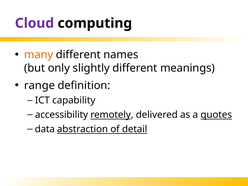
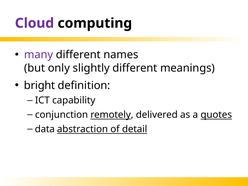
many colour: orange -> purple (39, 55)
range: range -> bright (40, 85)
accessibility: accessibility -> conjunction (62, 115)
